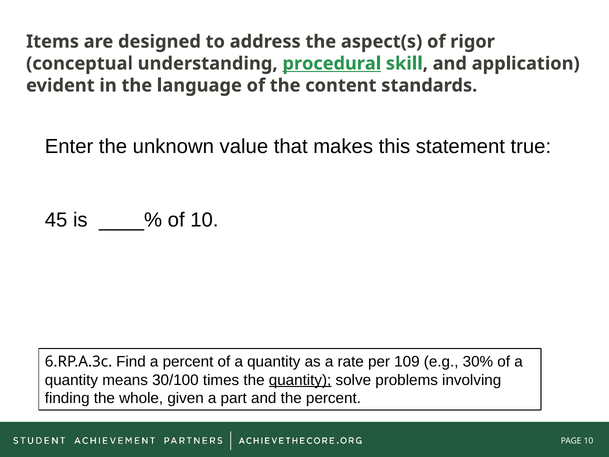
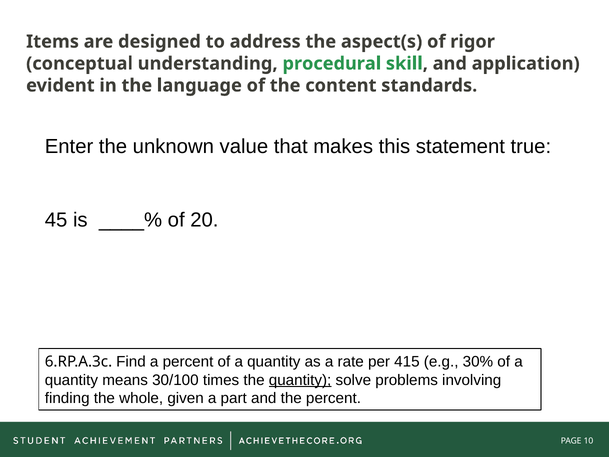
procedural underline: present -> none (332, 64)
of 10: 10 -> 20 (204, 220)
109: 109 -> 415 (407, 362)
